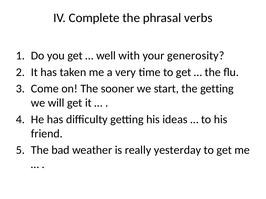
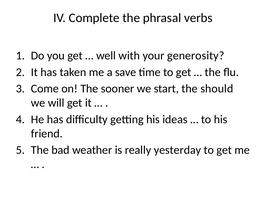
very: very -> save (126, 72)
the getting: getting -> should (217, 89)
